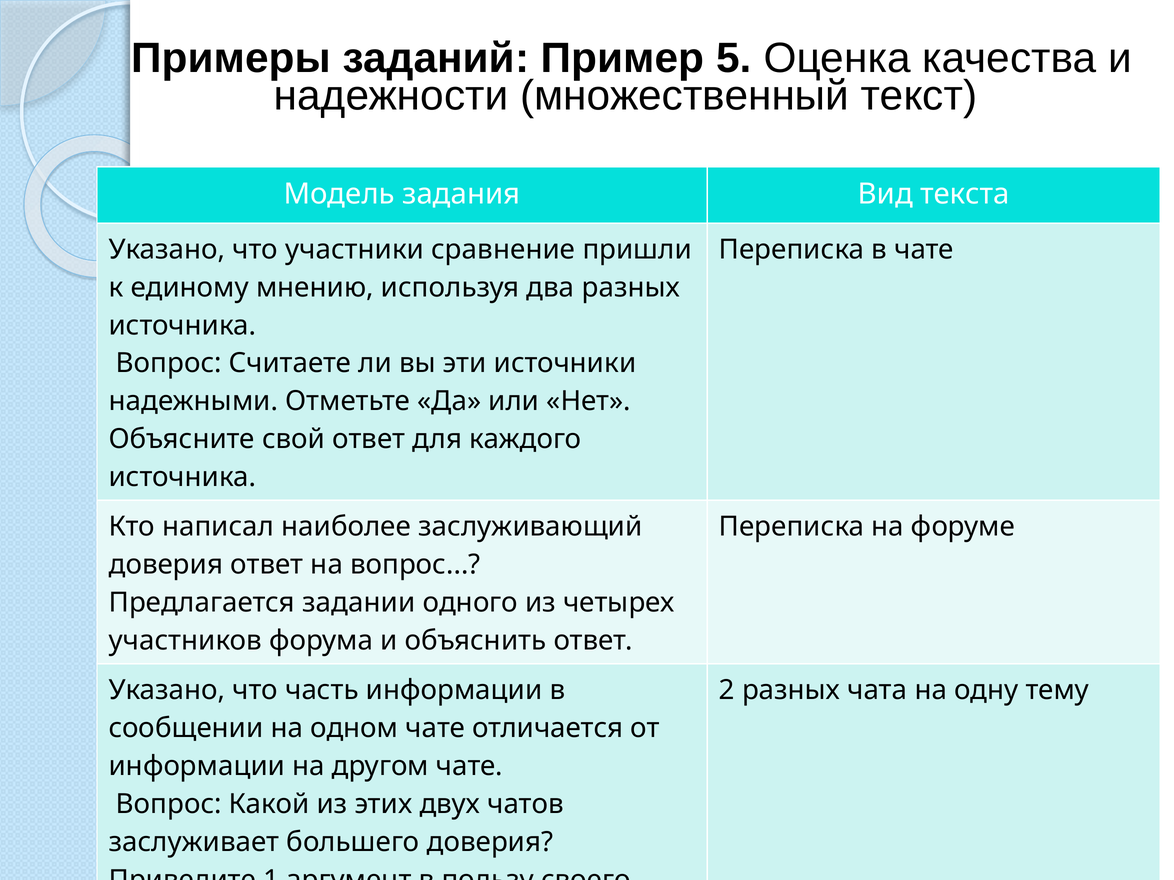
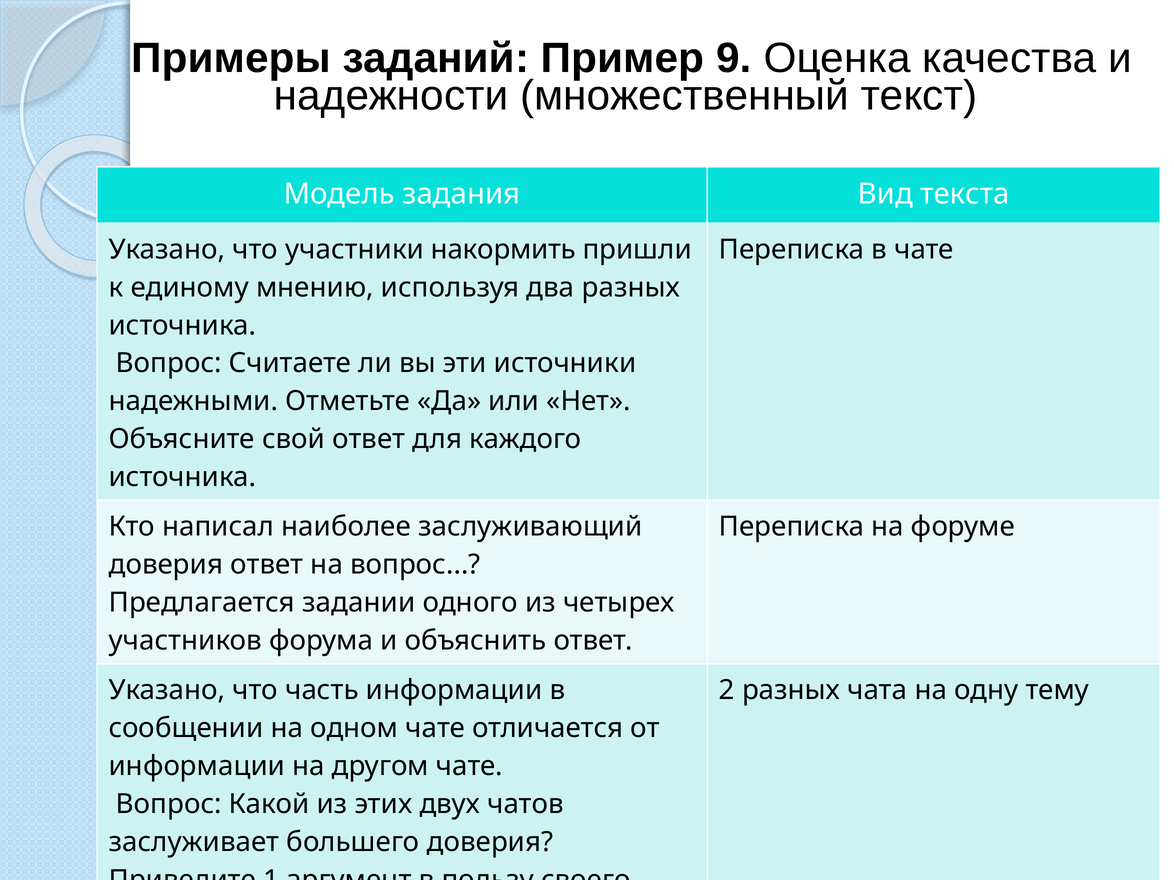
5: 5 -> 9 (734, 58)
сравнение: сравнение -> накормить (503, 250)
